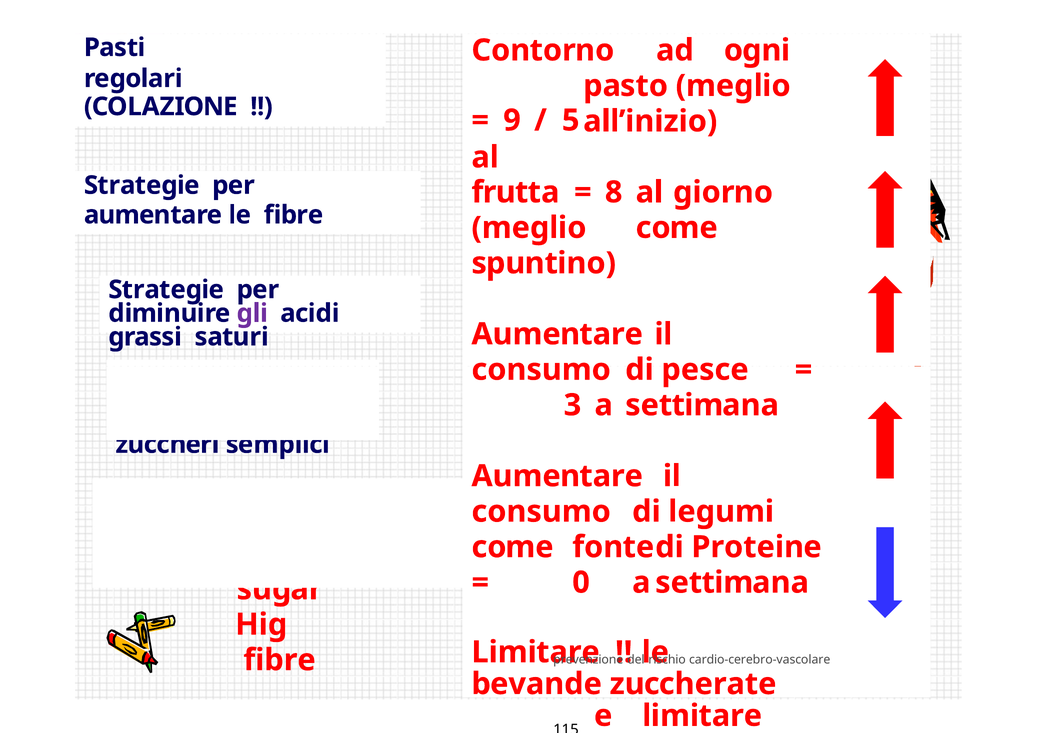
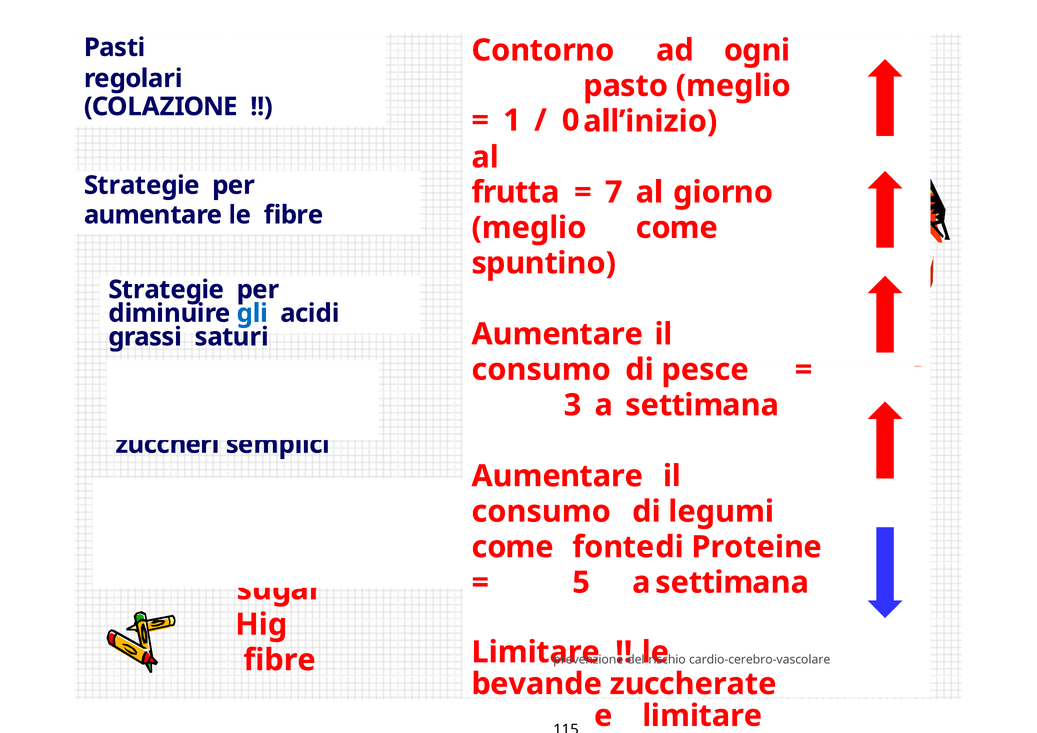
9: 9 -> 1 (512, 120)
5: 5 -> 0 (571, 120)
8: 8 -> 7 (614, 192)
gli colour: purple -> blue (252, 313)
0: 0 -> 5 (581, 582)
